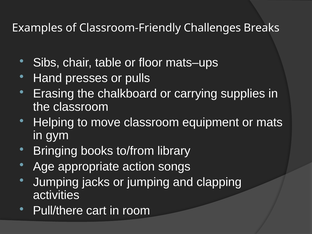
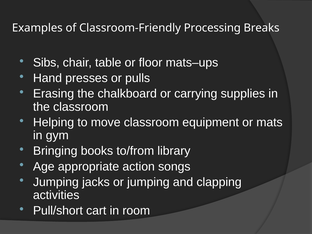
Challenges: Challenges -> Processing (212, 28)
Pull/there: Pull/there -> Pull/short (58, 211)
